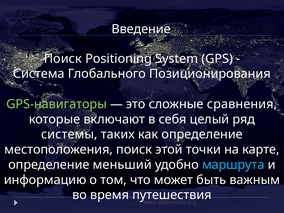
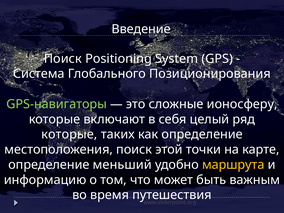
сравнения: сравнения -> ионосферу (242, 104)
системы: системы -> которые (69, 134)
маршрута colour: light blue -> yellow (233, 165)
